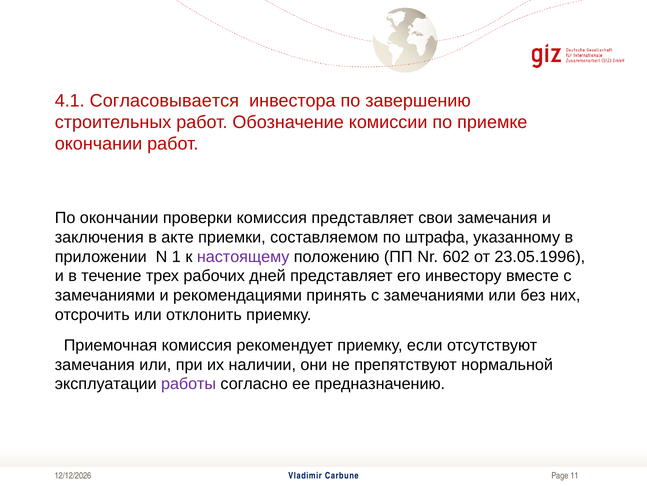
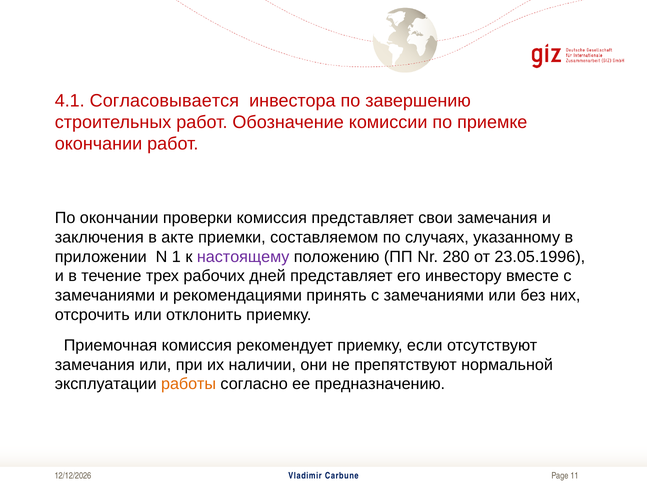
штрафа: штрафа -> случаях (437, 237)
602: 602 -> 280 (456, 256)
работы colour: purple -> orange (189, 384)
